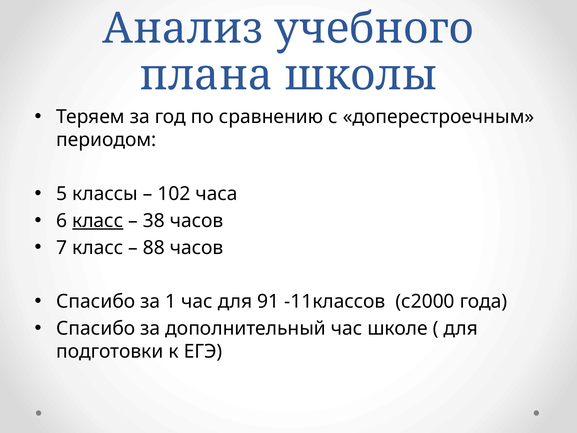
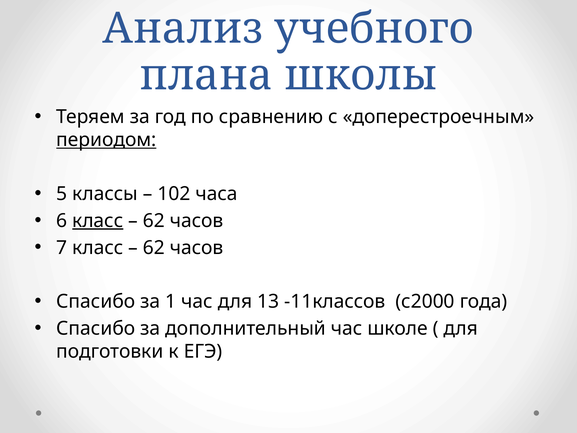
периодом underline: none -> present (106, 140)
38: 38 -> 62 (154, 221)
88: 88 -> 62 (154, 248)
91: 91 -> 13 (268, 301)
